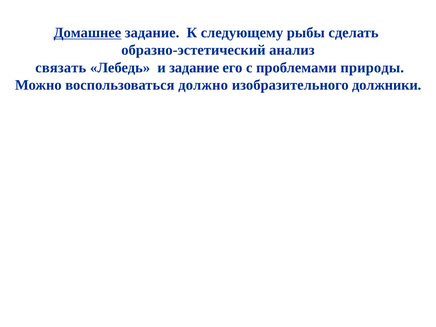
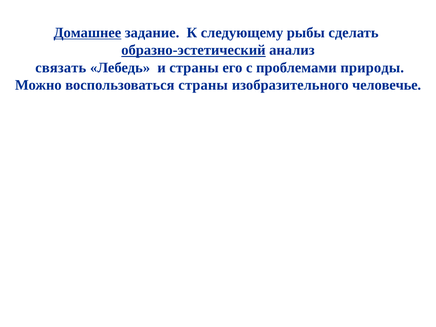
образно-эстетический underline: none -> present (193, 50)
и задание: задание -> страны (194, 68)
воспользоваться должно: должно -> страны (203, 85)
должники: должники -> человечье (387, 85)
